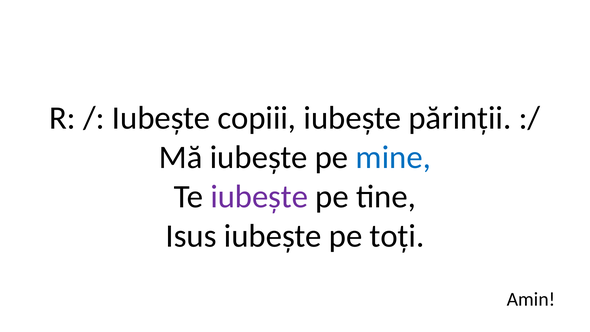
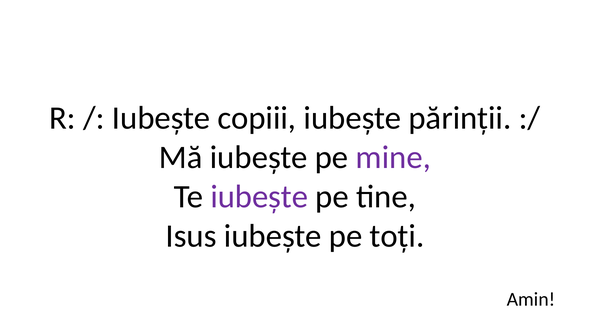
mine colour: blue -> purple (393, 157)
